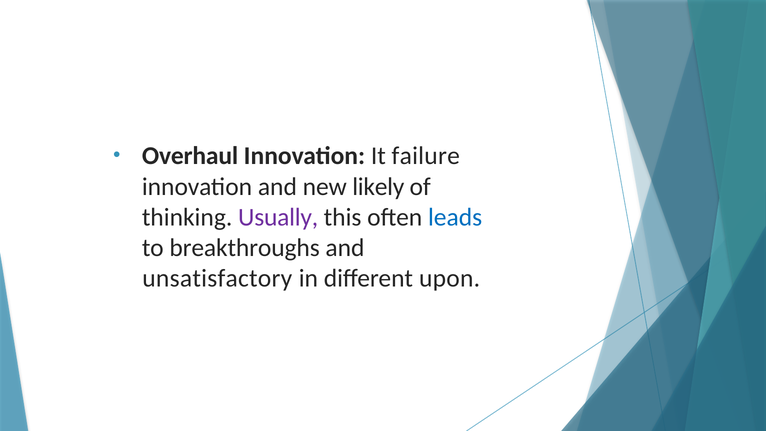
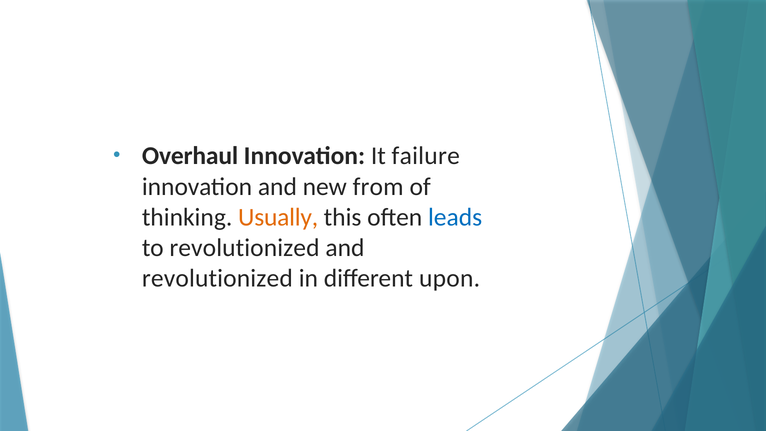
likely: likely -> from (378, 187)
Usually colour: purple -> orange (278, 217)
to breakthroughs: breakthroughs -> revolutionized (244, 248)
unsatisfactory: unsatisfactory -> revolutionized (217, 278)
